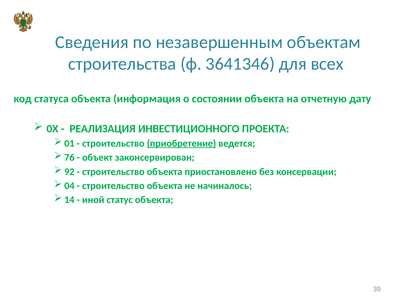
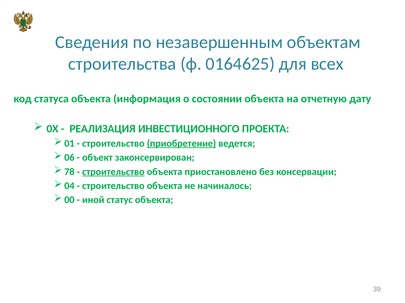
3641346: 3641346 -> 0164625 (240, 64)
76: 76 -> 06 (69, 158)
92: 92 -> 78 (69, 172)
строительство underline: none -> present (113, 172)
14: 14 -> 00 (69, 200)
